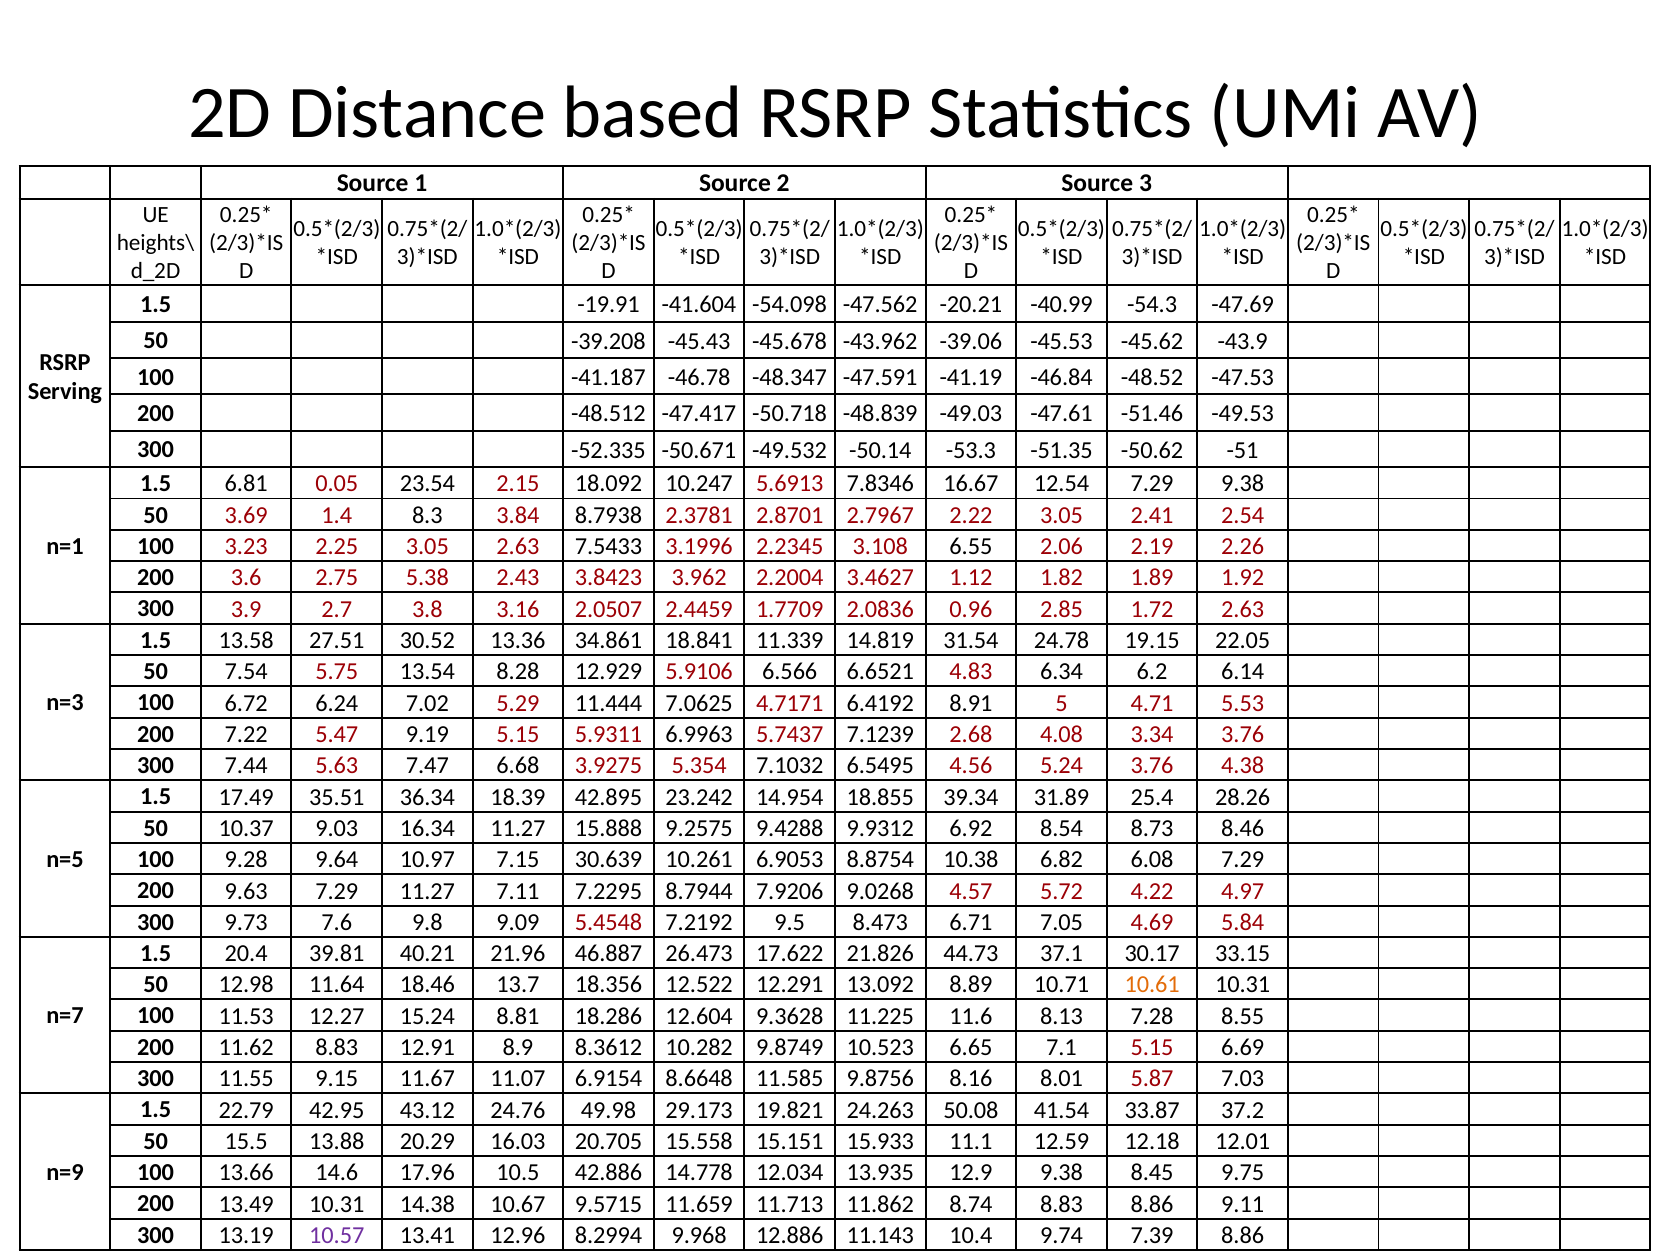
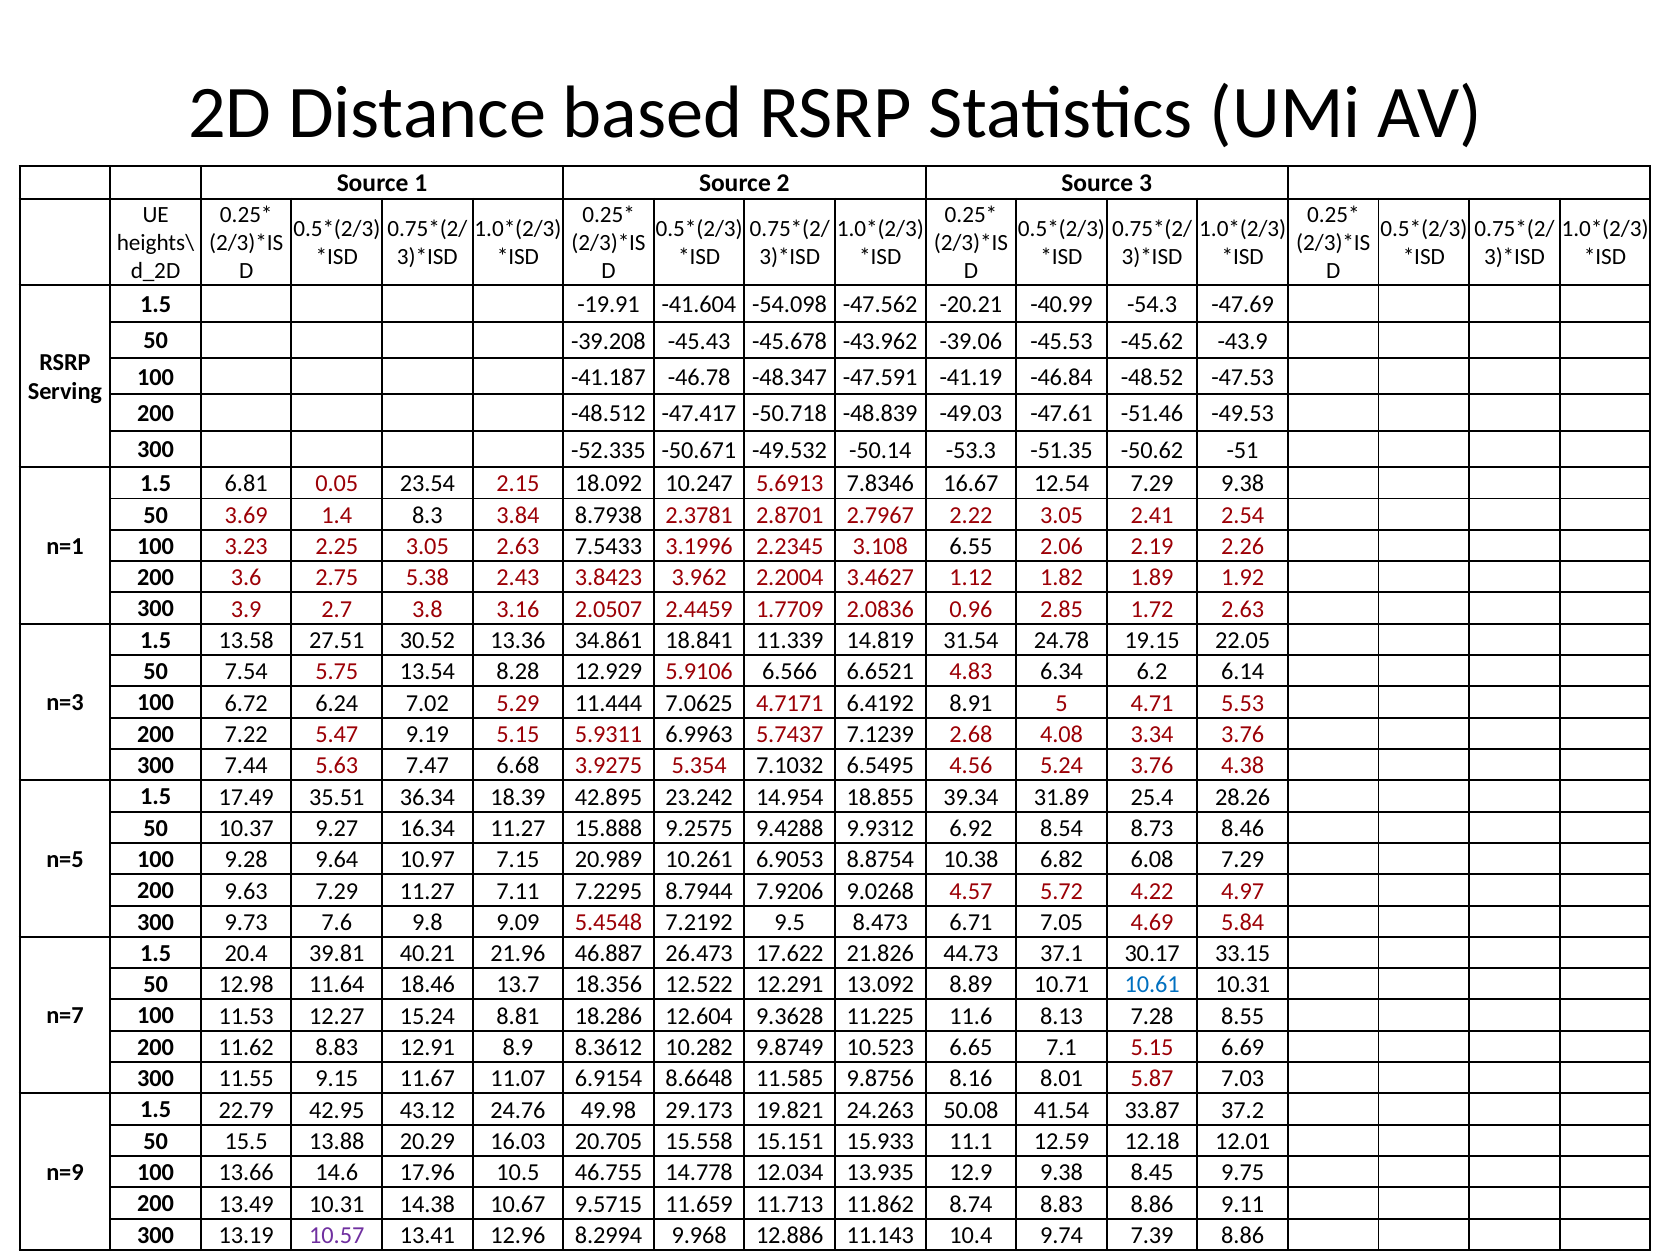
9.03: 9.03 -> 9.27 (337, 829)
30.639: 30.639 -> 20.989 (609, 860)
10.61 colour: orange -> blue (1152, 985)
42.886: 42.886 -> 46.755 (609, 1173)
